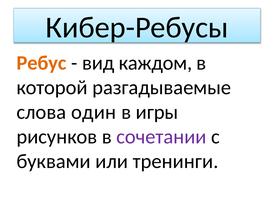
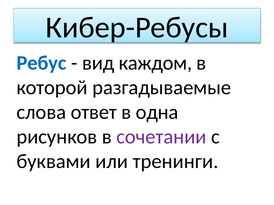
Ребус colour: orange -> blue (41, 63)
один: один -> ответ (94, 112)
игры: игры -> одна (157, 112)
